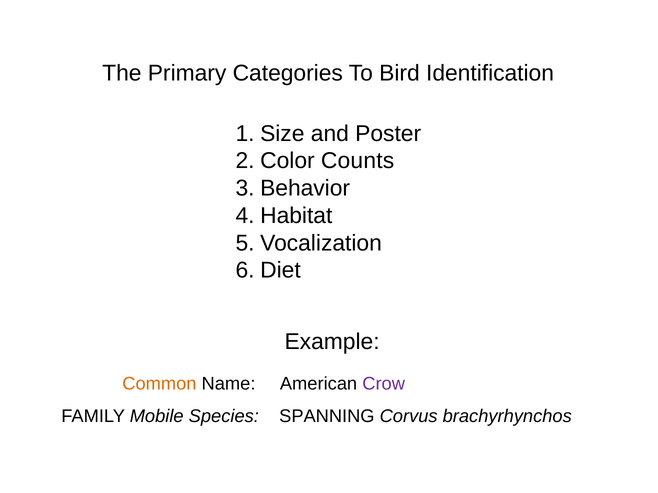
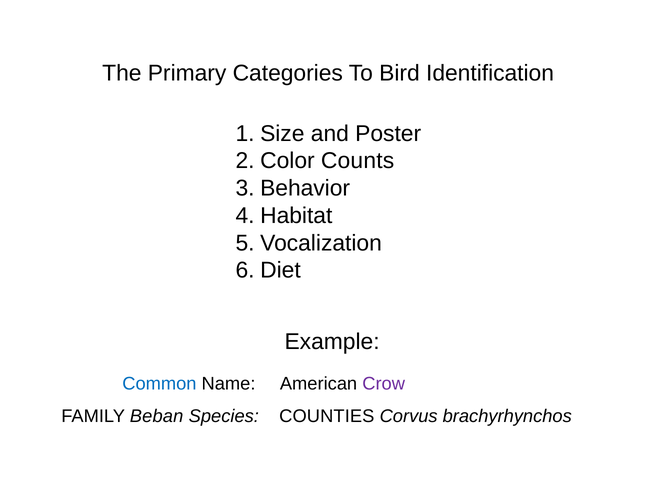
Common colour: orange -> blue (159, 384)
Mobile: Mobile -> Beban (157, 417)
SPANNING: SPANNING -> COUNTIES (327, 417)
